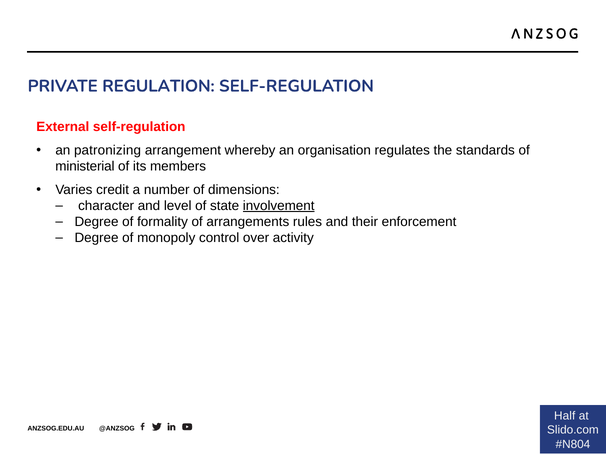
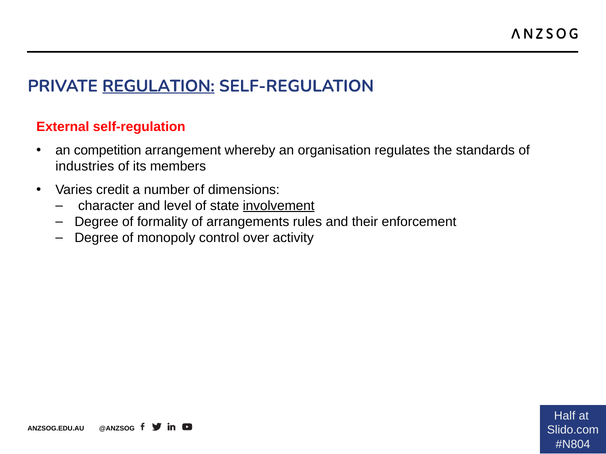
REGULATION underline: none -> present (158, 86)
patronizing: patronizing -> competition (108, 150)
ministerial: ministerial -> industries (85, 166)
